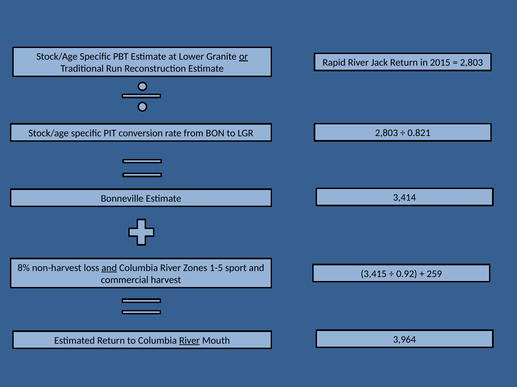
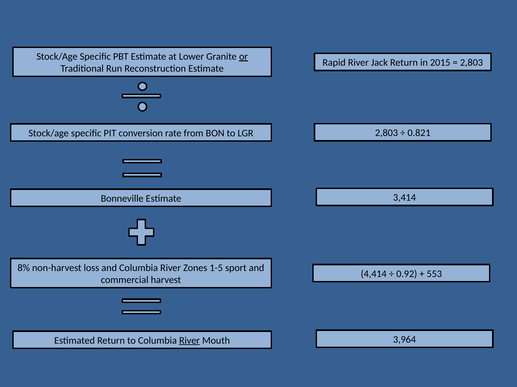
and underline: present -> none (109, 268)
3,415: 3,415 -> 4,414 (374, 274)
259: 259 -> 553 (434, 274)
